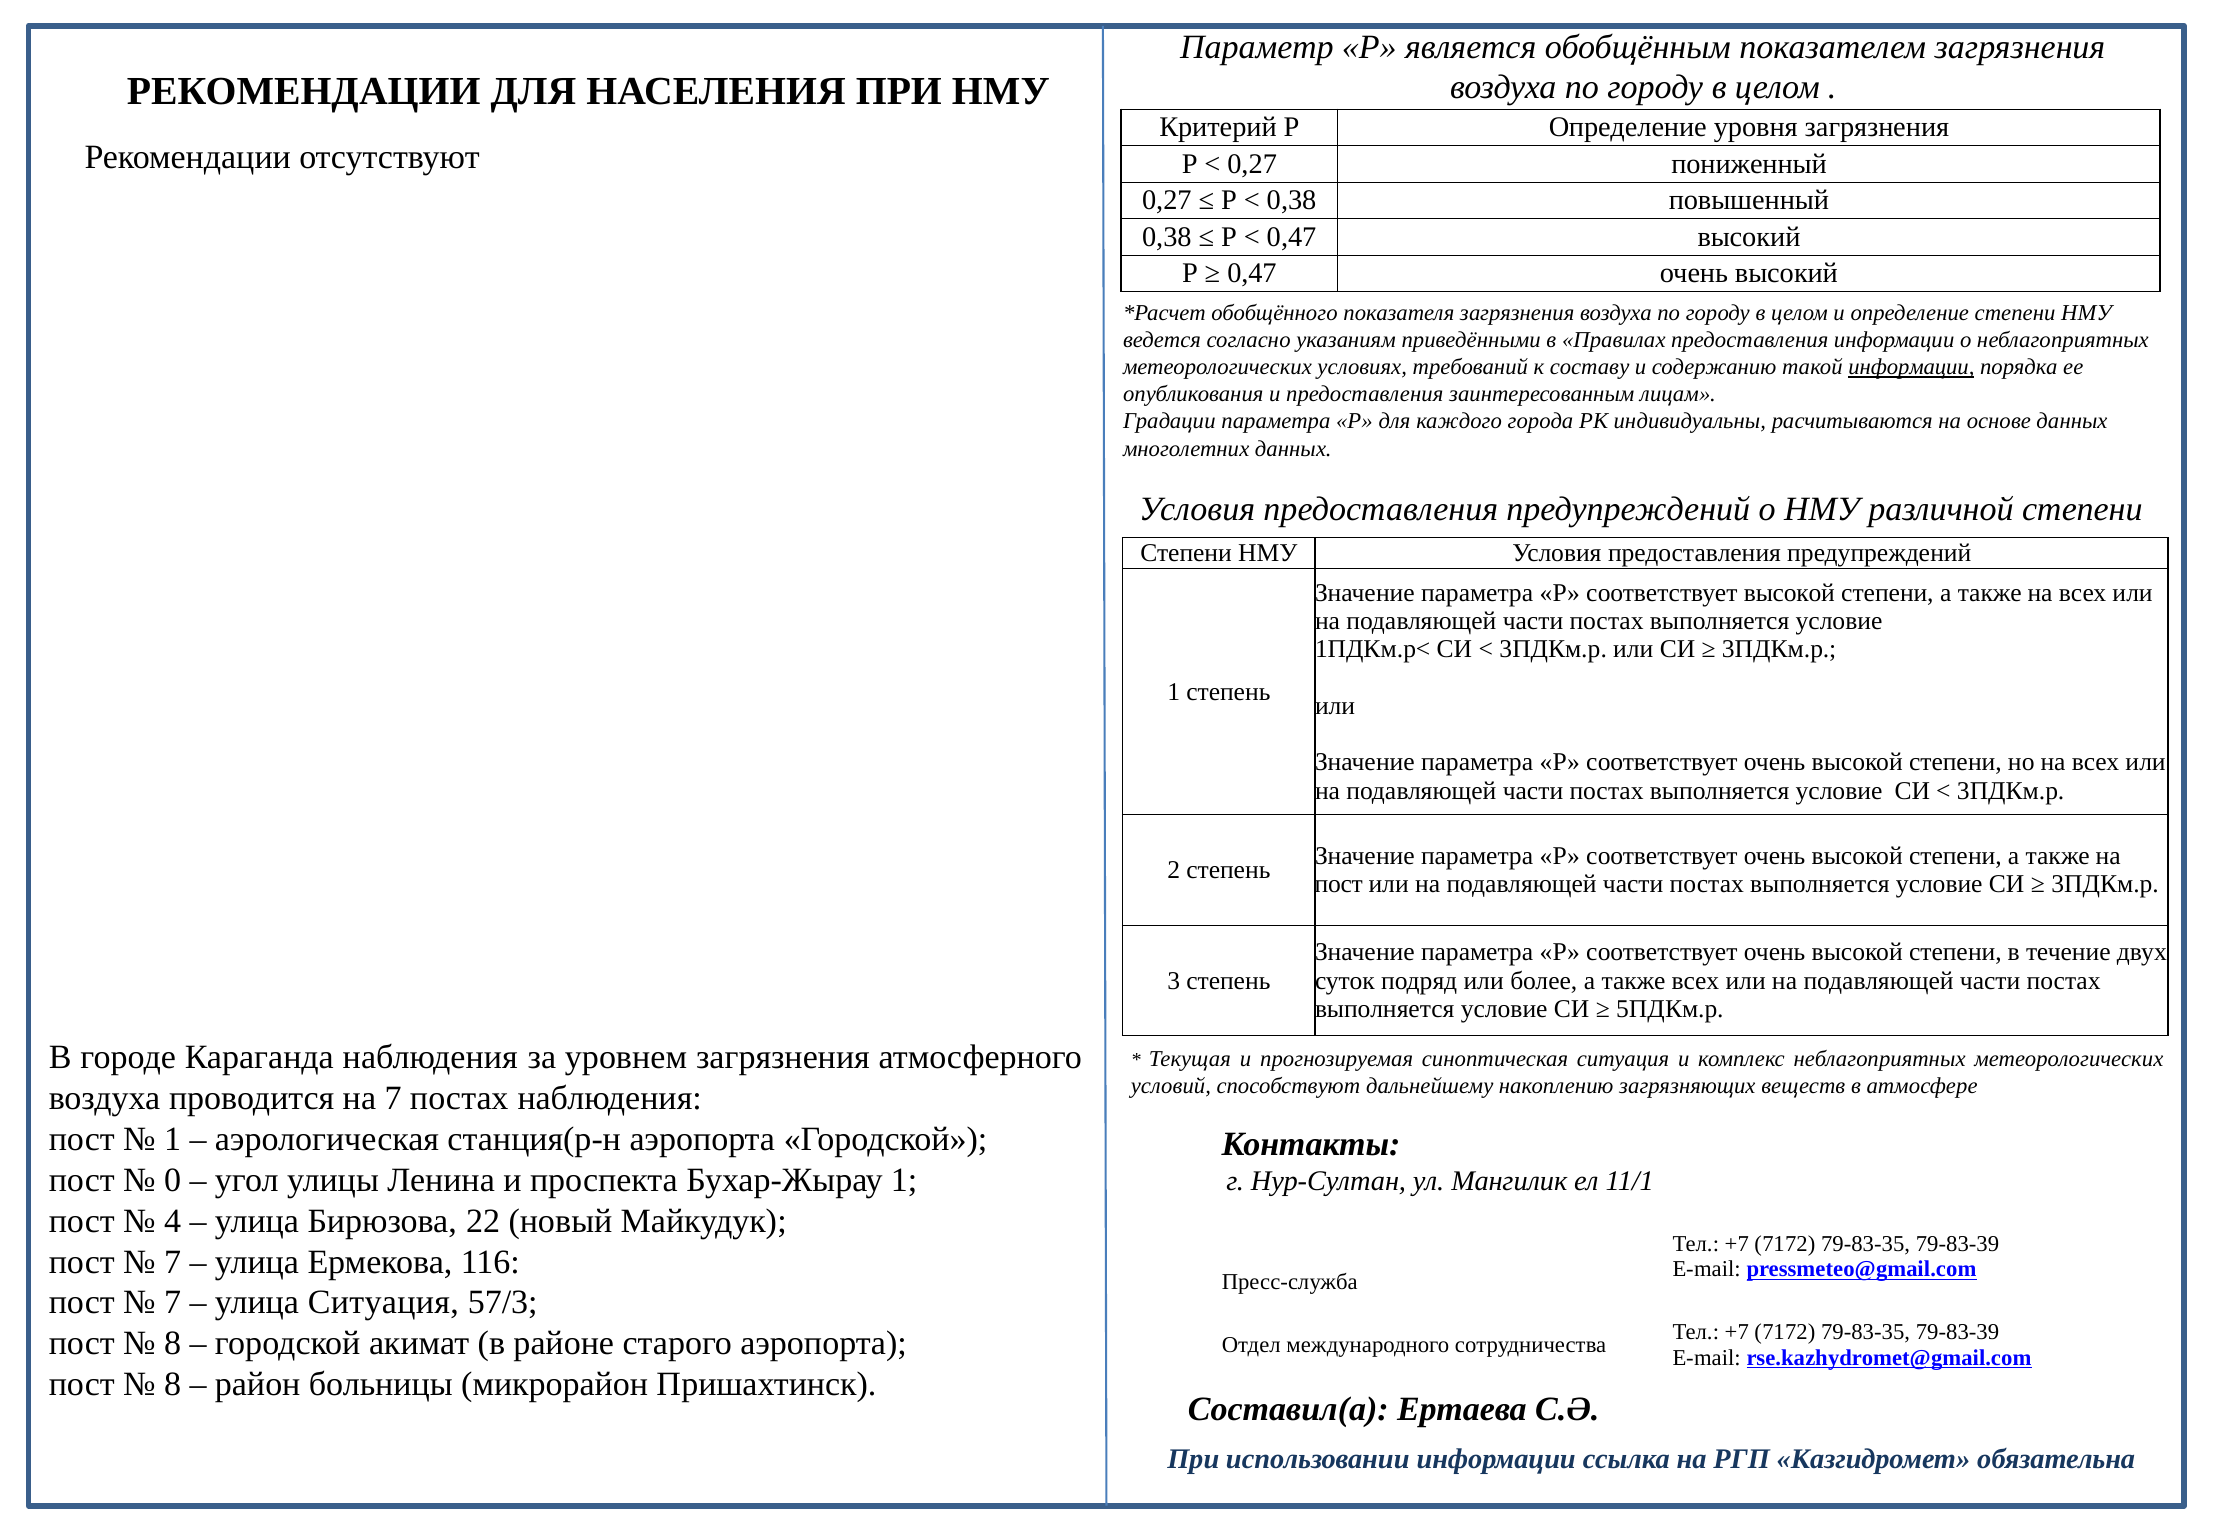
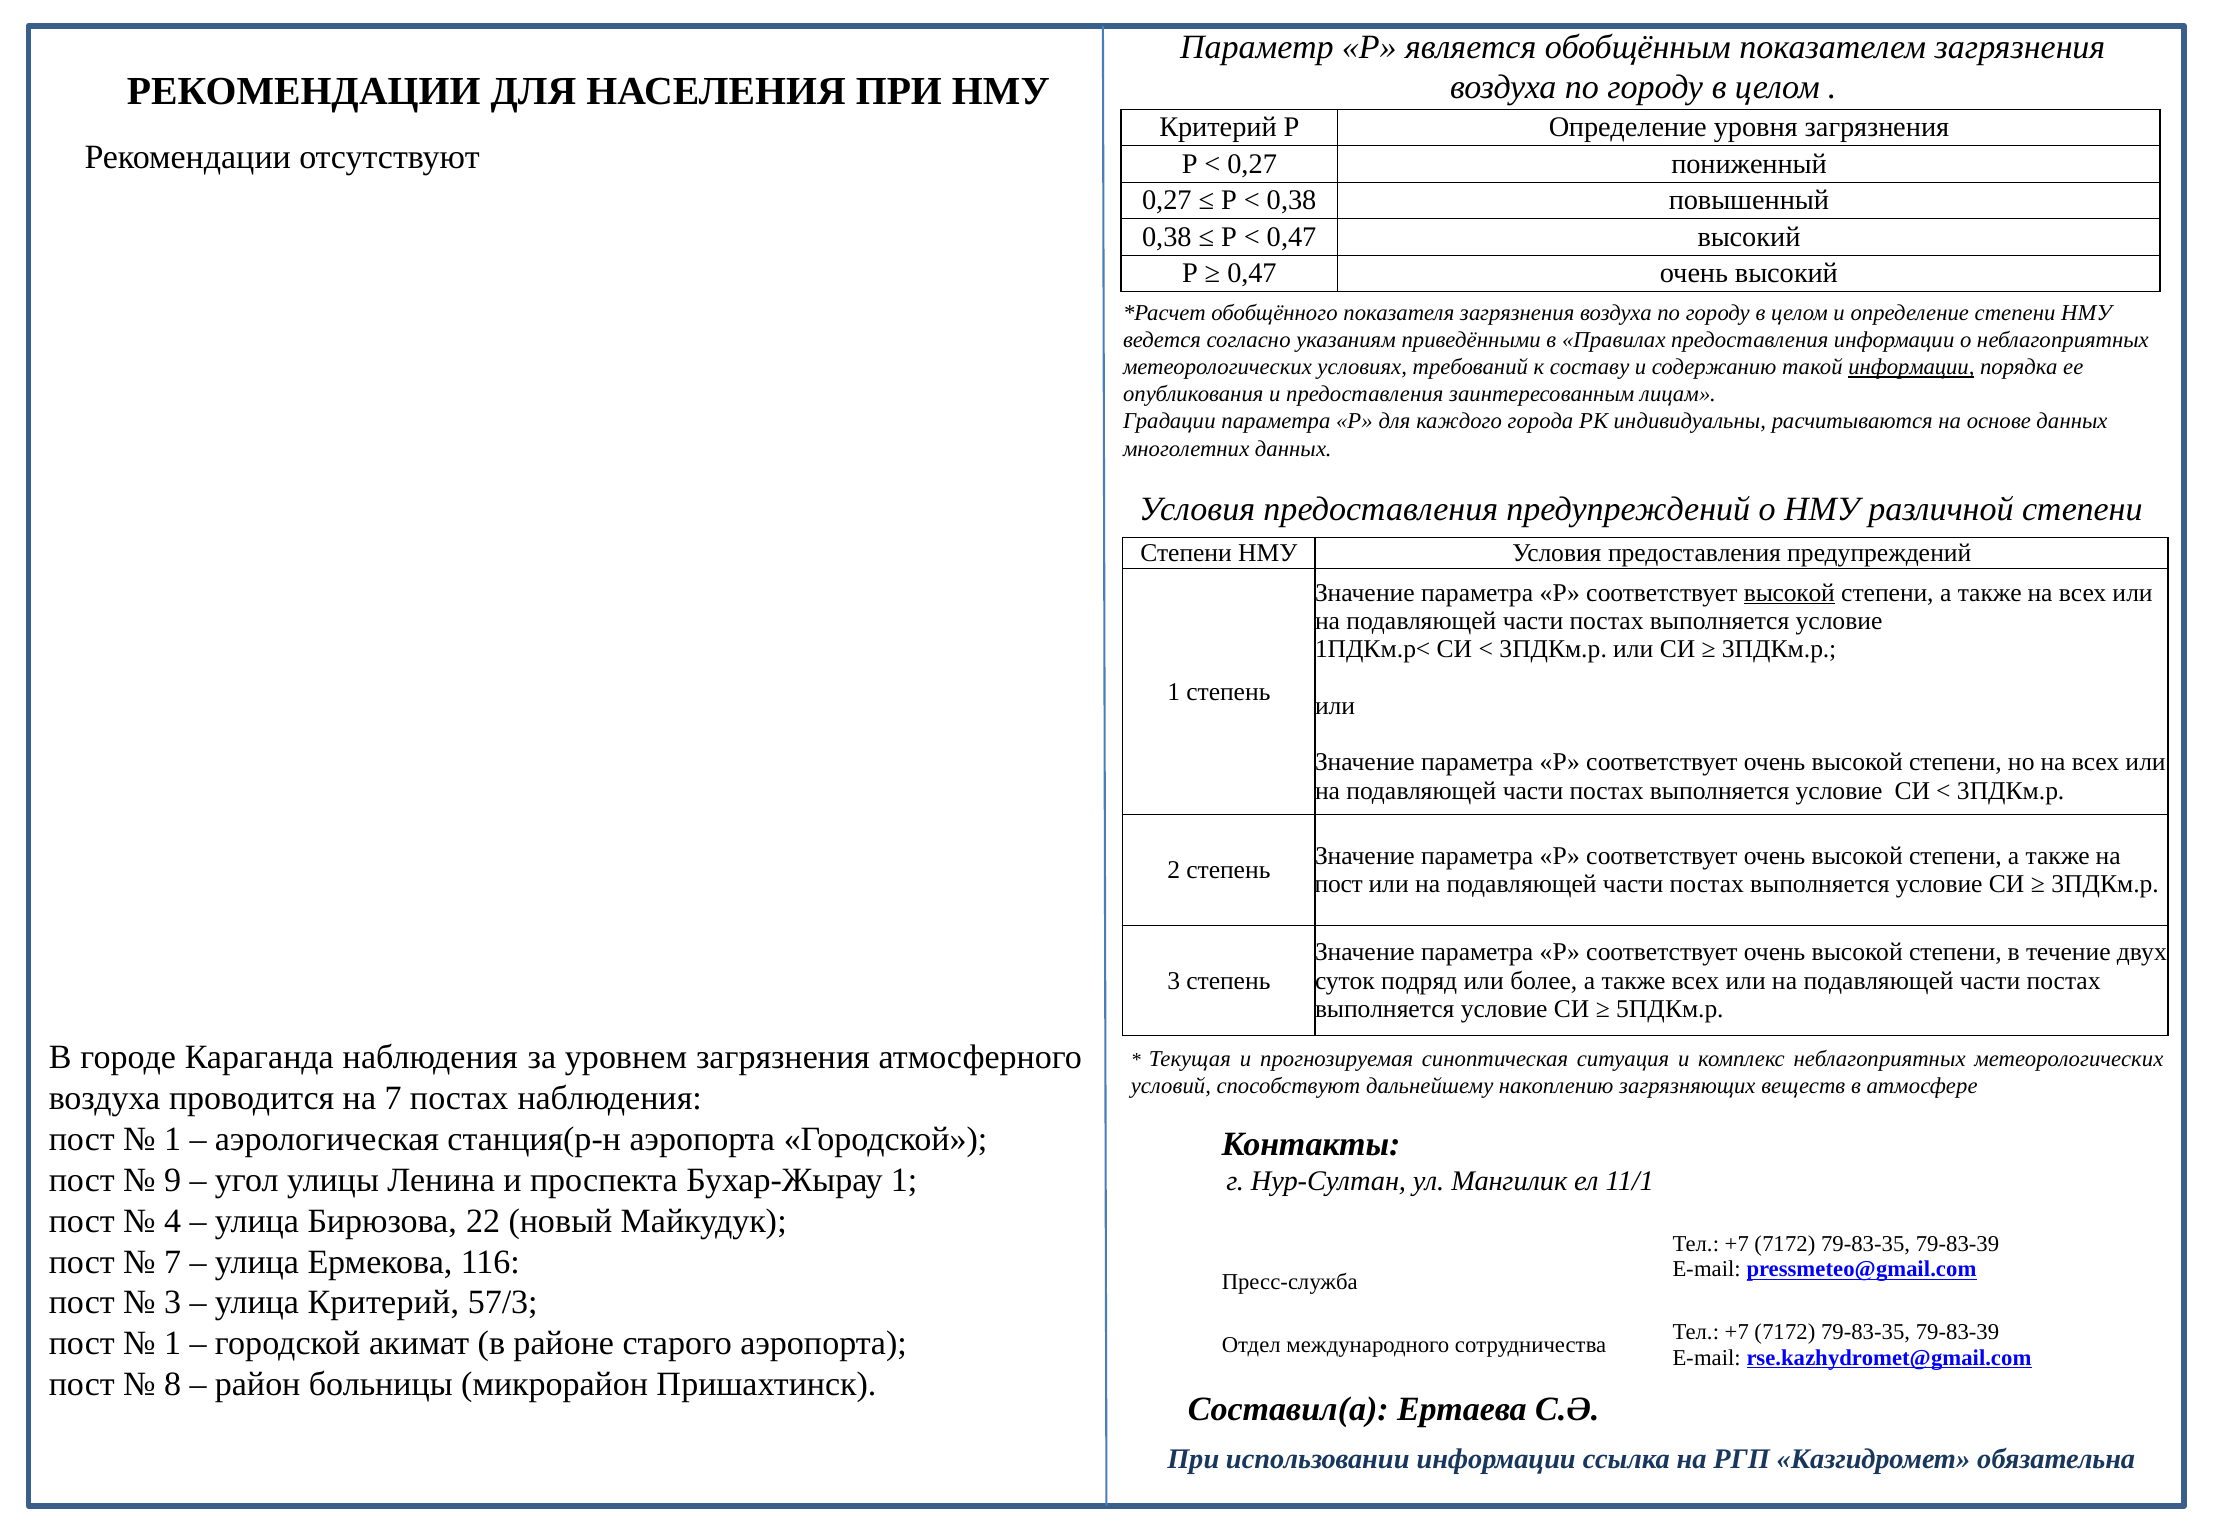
высокой underline: none -> present (1789, 593)
0: 0 -> 9 (173, 1180)
7: 7 -> 3 (173, 1303)
улица Ситуация: Ситуация -> Критерий (383, 1303)
8: 8 -> 1 (173, 1344)
